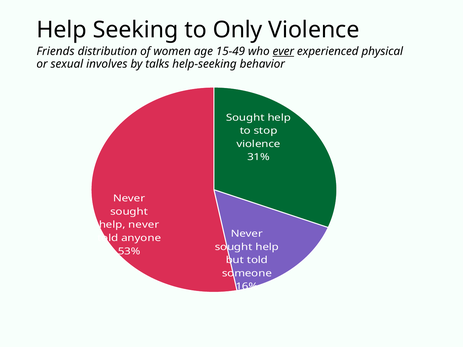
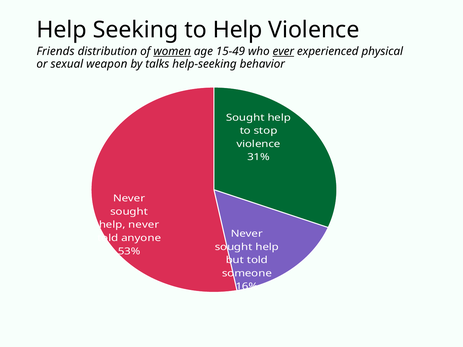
to Only: Only -> Help (238, 30)
women underline: none -> present (172, 51)
involves: involves -> weapon (107, 64)
